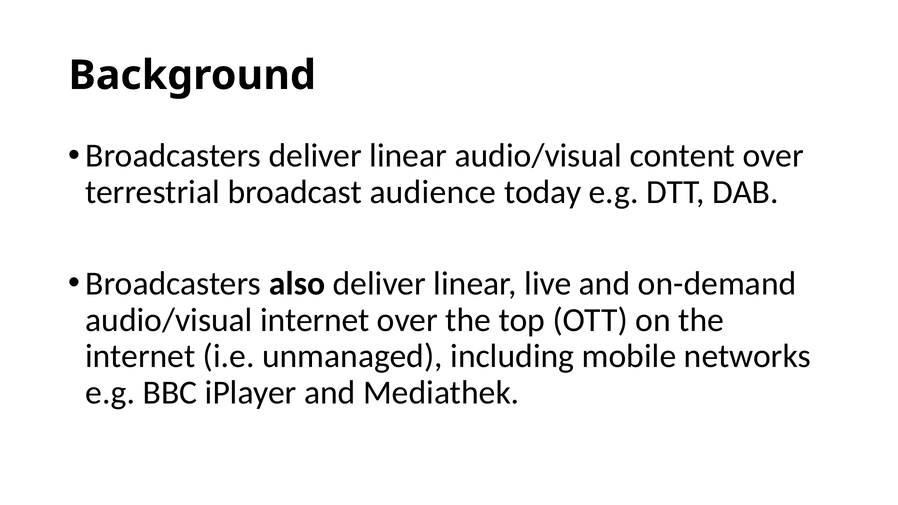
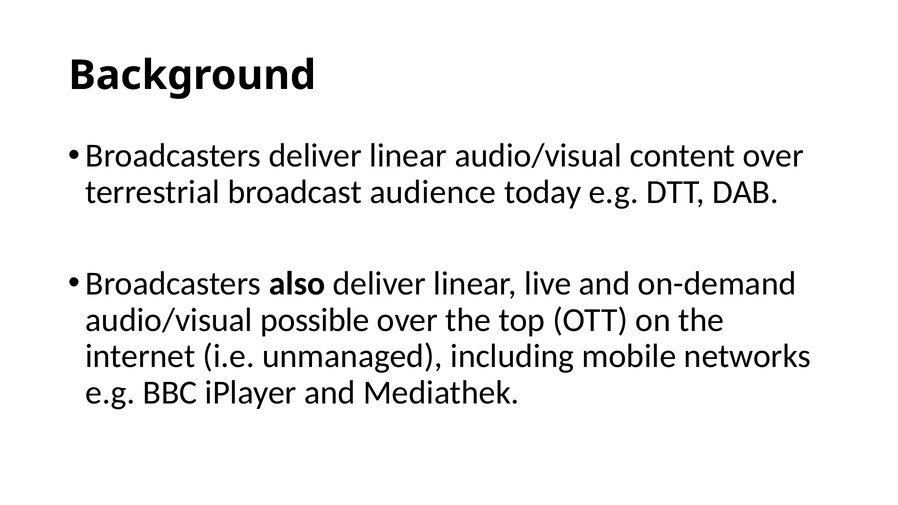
audio/visual internet: internet -> possible (315, 320)
